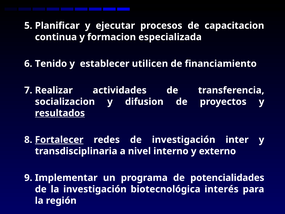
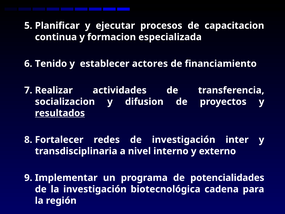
utilicen: utilicen -> actores (150, 64)
Fortalecer underline: present -> none (59, 140)
interés: interés -> cadena (222, 189)
